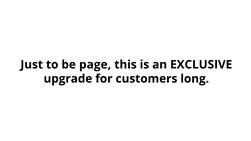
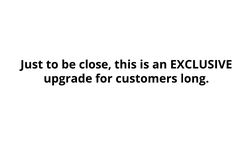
page: page -> close (95, 65)
